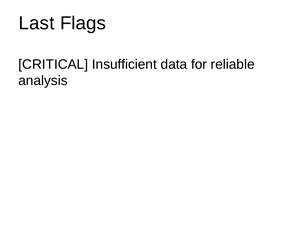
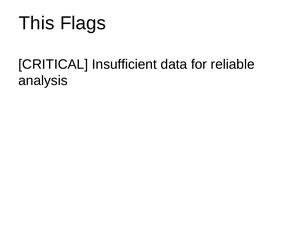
Last: Last -> This (37, 23)
